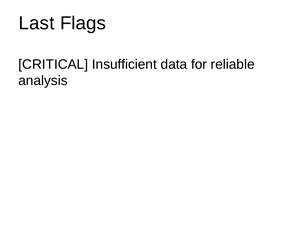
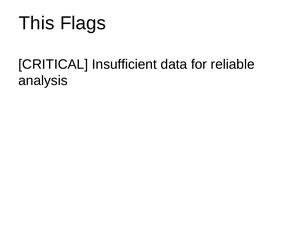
Last: Last -> This (37, 23)
